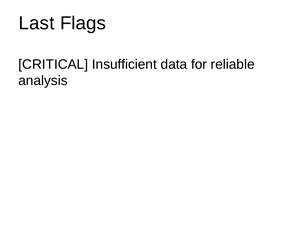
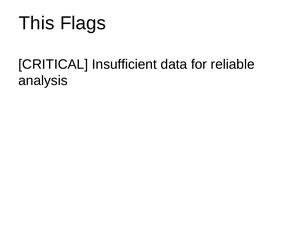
Last: Last -> This (37, 23)
